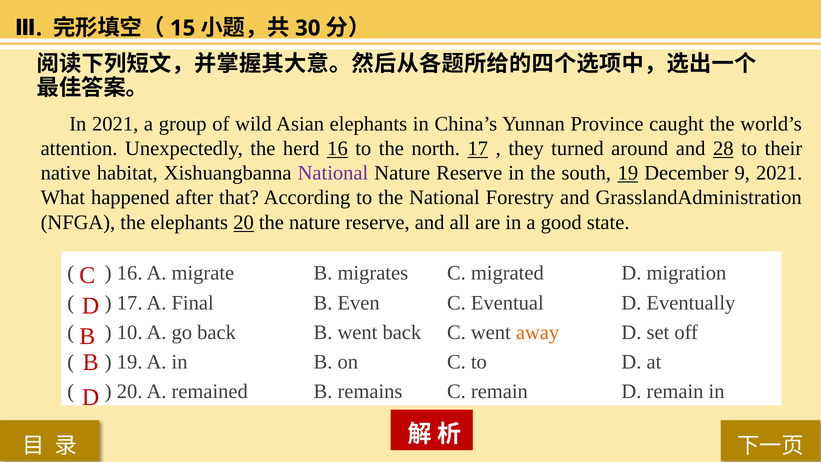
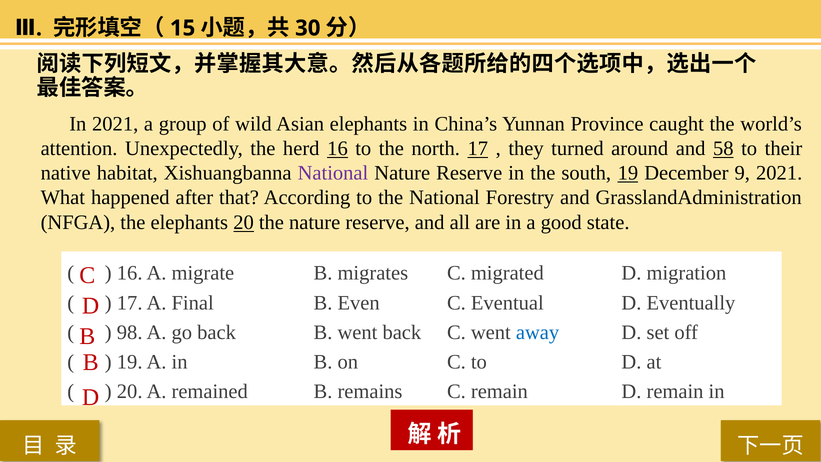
28: 28 -> 58 (723, 148)
10: 10 -> 98 (130, 332)
away colour: orange -> blue (538, 332)
